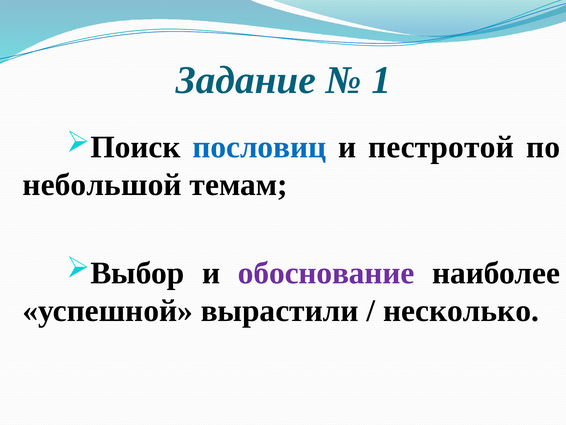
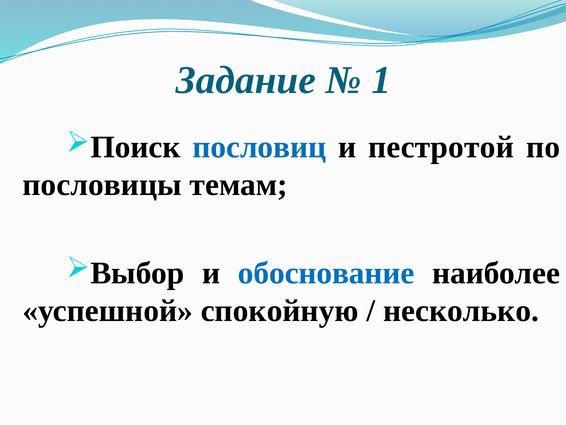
небольшой: небольшой -> пословицы (102, 185)
обоснование colour: purple -> blue (326, 273)
вырастили: вырастили -> спокойную (280, 310)
